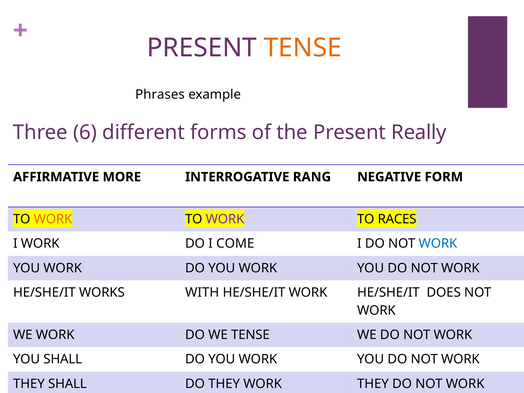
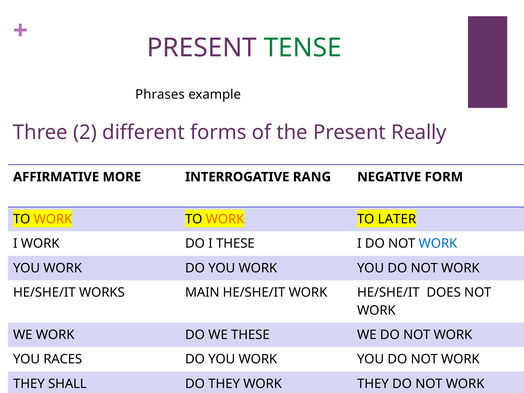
TENSE colour: orange -> green (303, 48)
6: 6 -> 2 (85, 133)
WORK colour: purple -> orange (225, 219)
RACES: RACES -> LATER (397, 219)
I COME: COME -> THESE (235, 244)
WITH: WITH -> MAIN (202, 293)
WE TENSE: TENSE -> THESE (250, 335)
YOU SHALL: SHALL -> RACES (63, 359)
